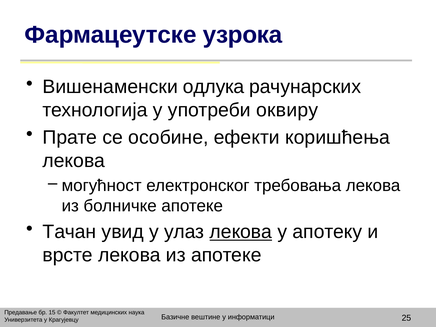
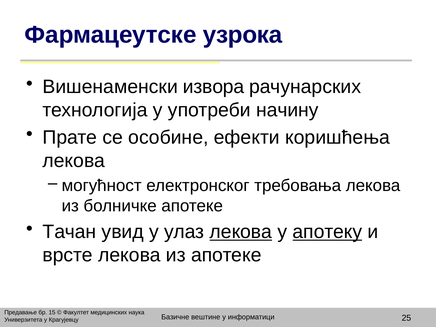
одлука: одлука -> извора (214, 87)
оквиру: оквиру -> начину (287, 110)
апотеку underline: none -> present (327, 232)
